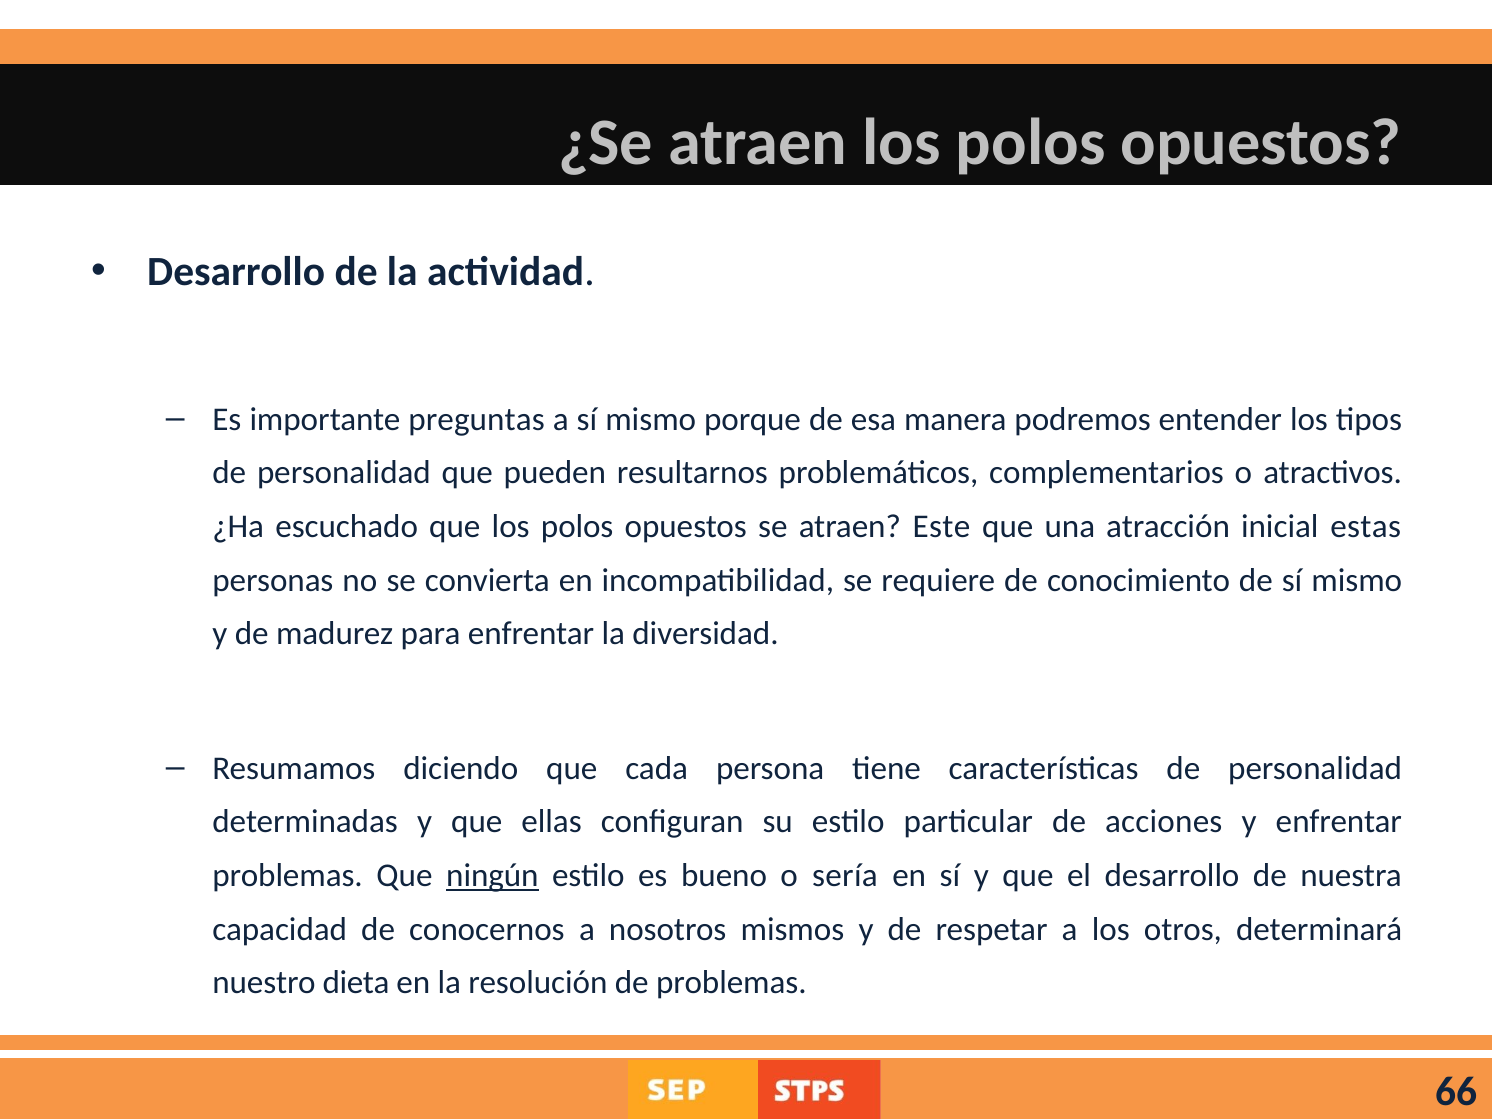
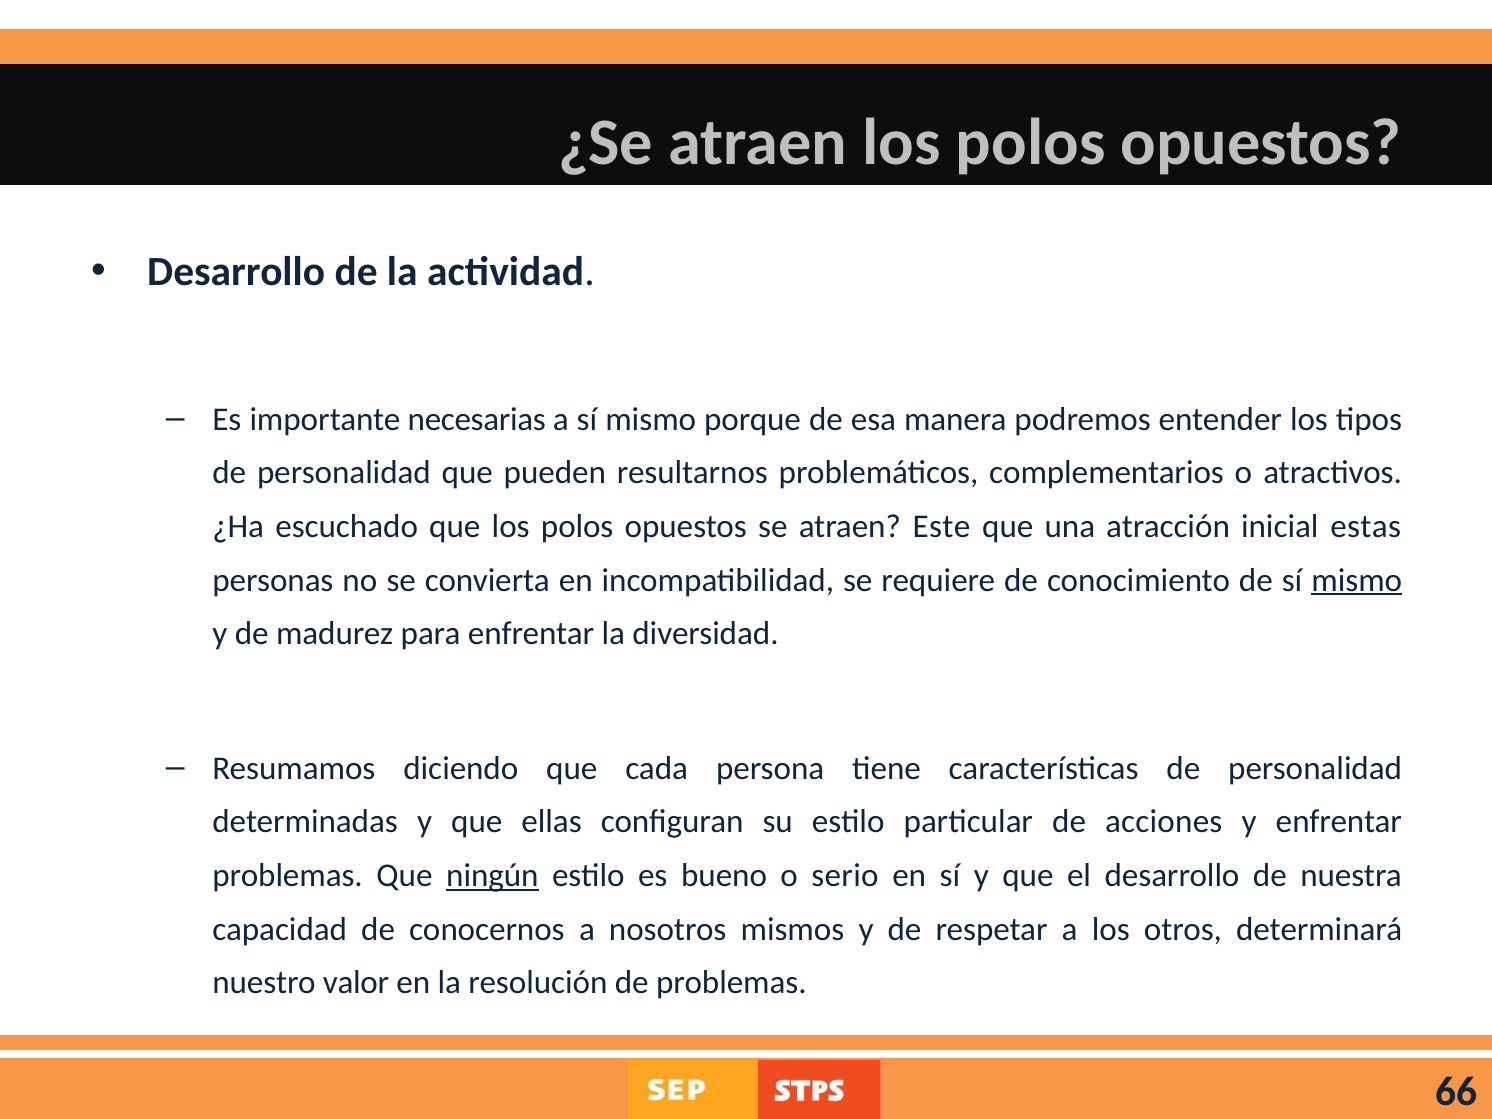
preguntas: preguntas -> necesarias (477, 419)
mismo underline: none -> present (1357, 580)
sería: sería -> serio (845, 876)
dieta: dieta -> valor (356, 983)
